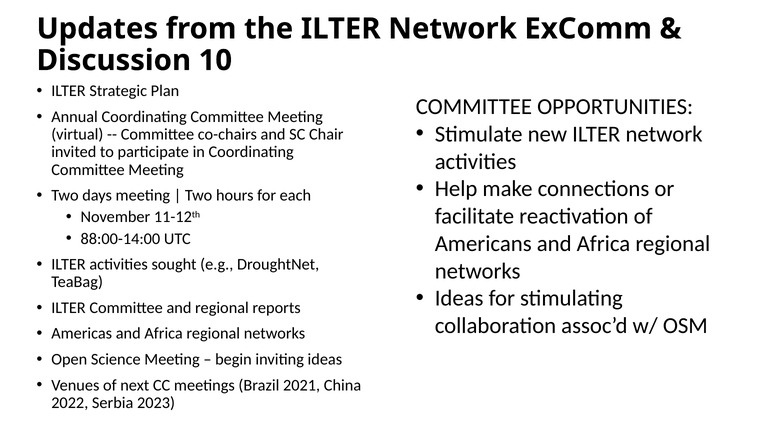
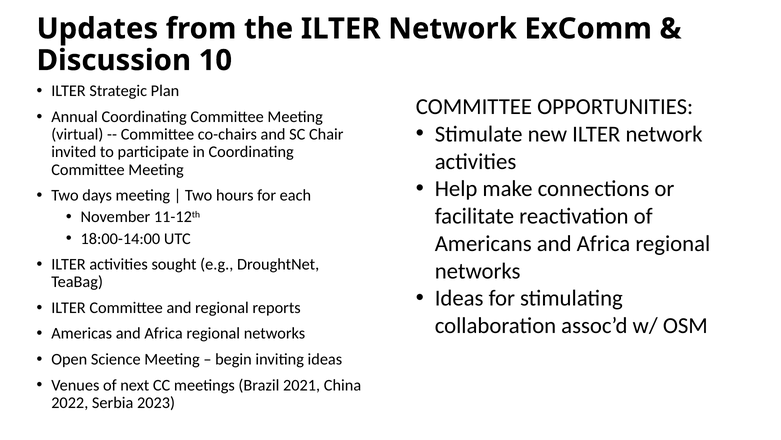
88:00-14:00: 88:00-14:00 -> 18:00-14:00 (120, 238)
